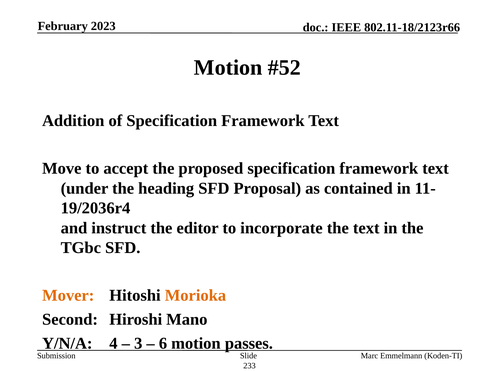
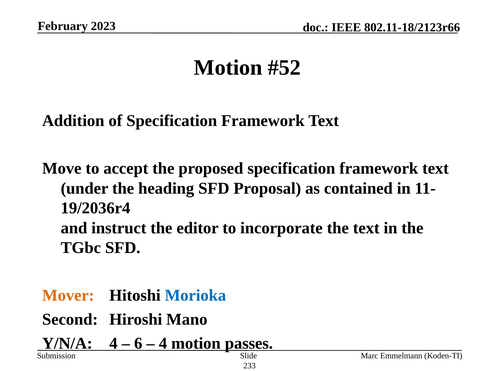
Morioka colour: orange -> blue (195, 296)
3: 3 -> 6 (138, 344)
6: 6 -> 4 (163, 344)
